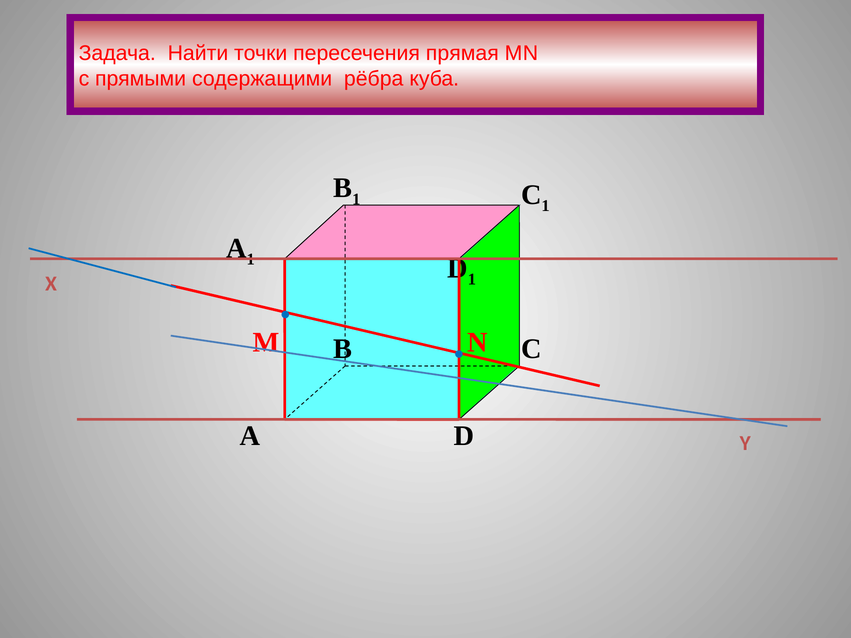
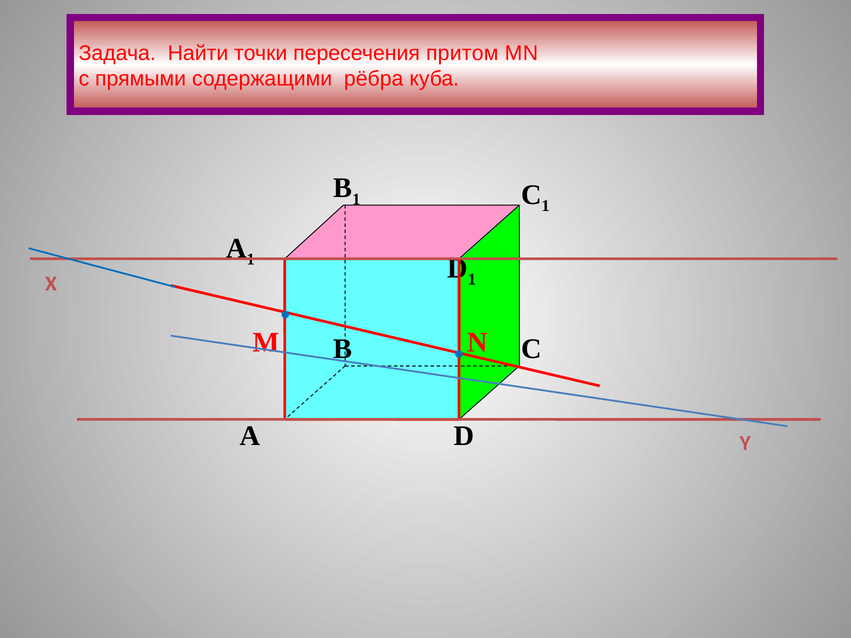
прямая: прямая -> притом (462, 53)
